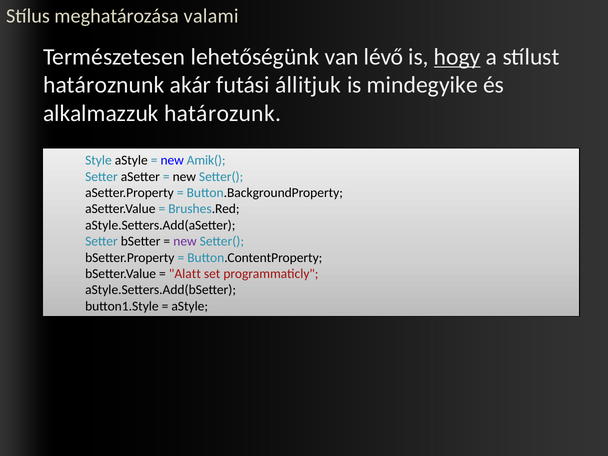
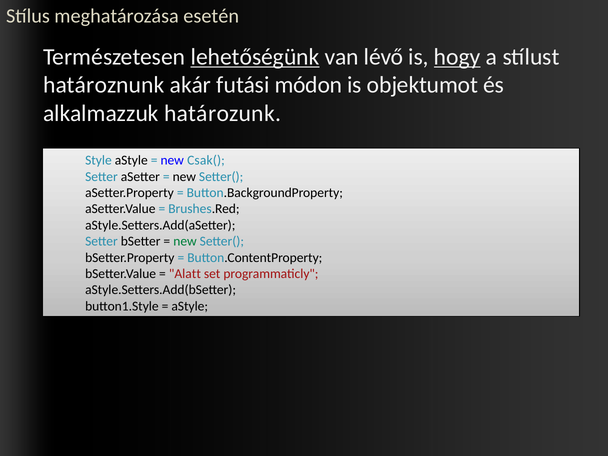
valami: valami -> esetén (211, 16)
lehetőségünk underline: none -> present (255, 57)
állitjuk: állitjuk -> módon (308, 85)
mindegyike: mindegyike -> objektumot (422, 85)
Amik(: Amik( -> Csak( (206, 160)
new colour: purple -> green (185, 241)
